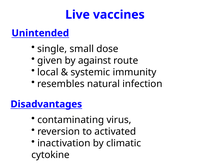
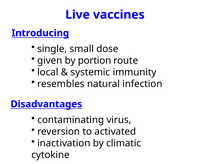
Unintended: Unintended -> Introducing (40, 33)
against: against -> portion (95, 61)
